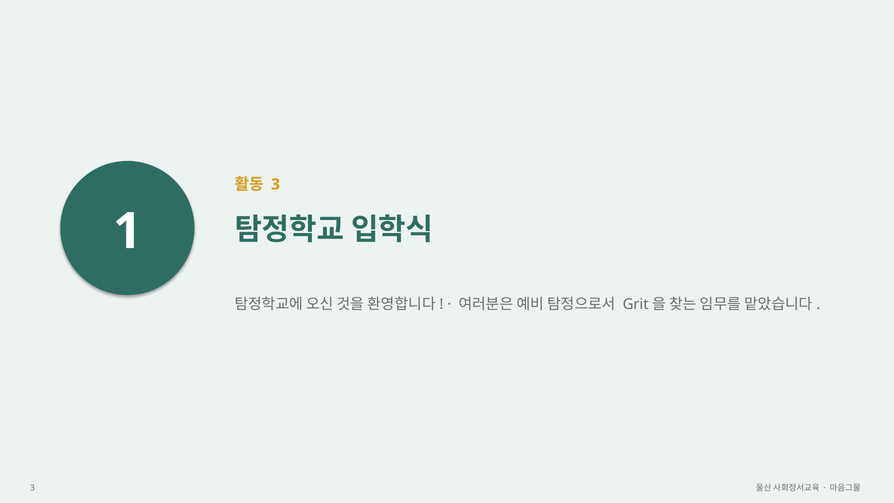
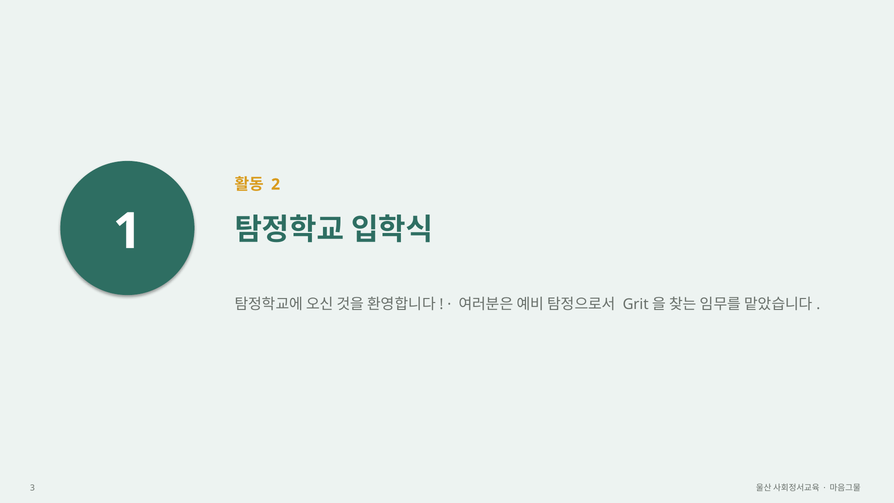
3: 3 -> 2 (276, 184)
